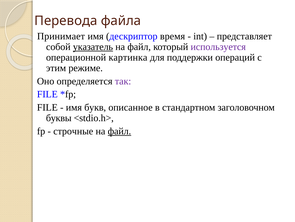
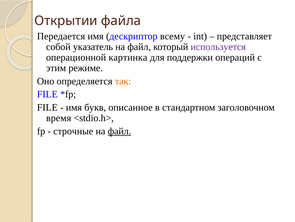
Перевода: Перевода -> Открытии (66, 21)
Принимает: Принимает -> Передается (61, 36)
время: время -> всему (173, 36)
указатель underline: present -> none (93, 47)
так colour: purple -> orange (123, 81)
буквы: буквы -> время (59, 118)
